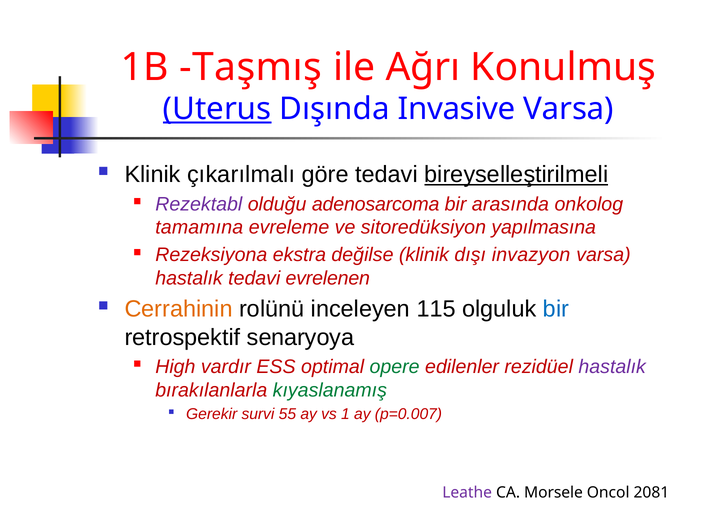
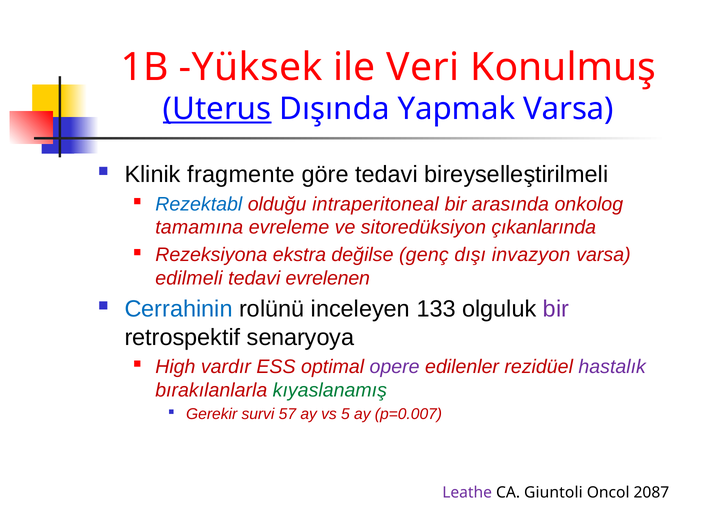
Taşmış: Taşmış -> Yüksek (251, 67)
Ağrı: Ağrı -> Veri (423, 67)
Invasive: Invasive -> Yapmak (457, 109)
çıkarılmalı: çıkarılmalı -> fragmente (241, 175)
bireyselleştirilmeli underline: present -> none (516, 175)
Rezektabl colour: purple -> blue (199, 204)
adenosarcoma: adenosarcoma -> intraperitoneal (375, 204)
yapılmasına: yapılmasına -> çıkanlarında (544, 228)
değilse klinik: klinik -> genç (424, 255)
hastalık: hastalık -> edilmeli (189, 278)
Cerrahinin colour: orange -> blue (179, 309)
115: 115 -> 133 (436, 309)
bir colour: blue -> purple (556, 309)
opere colour: green -> purple (395, 367)
55: 55 -> 57 (287, 414)
1: 1 -> 5 (345, 414)
Morsele: Morsele -> Giuntoli (553, 492)
2081: 2081 -> 2087 (651, 492)
